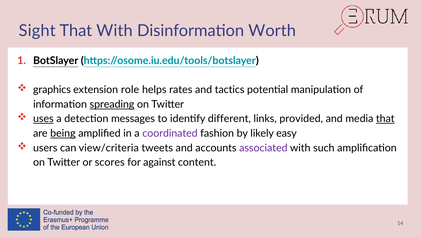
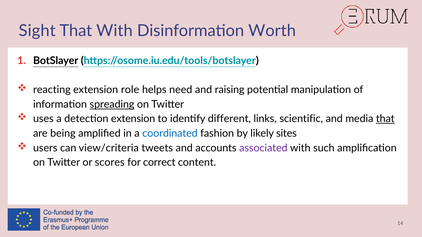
graphics: graphics -> reacting (52, 90)
rates: rates -> need (181, 90)
tactics: tactics -> raising (230, 90)
uses underline: present -> none (43, 119)
detection messages: messages -> extension (133, 119)
provided: provided -> scientific (301, 119)
being underline: present -> none (63, 134)
coordinated colour: purple -> blue (170, 134)
easy: easy -> sites (286, 134)
against: against -> correct (159, 163)
